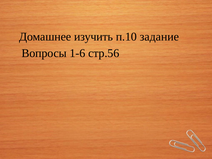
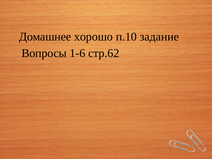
изучить: изучить -> хорошо (93, 37)
стр.56: стр.56 -> стр.62 (104, 53)
